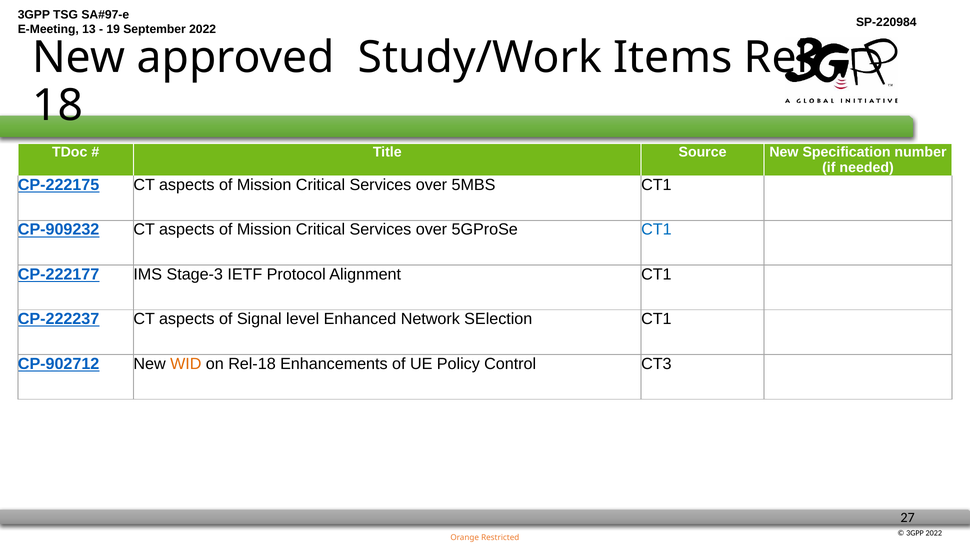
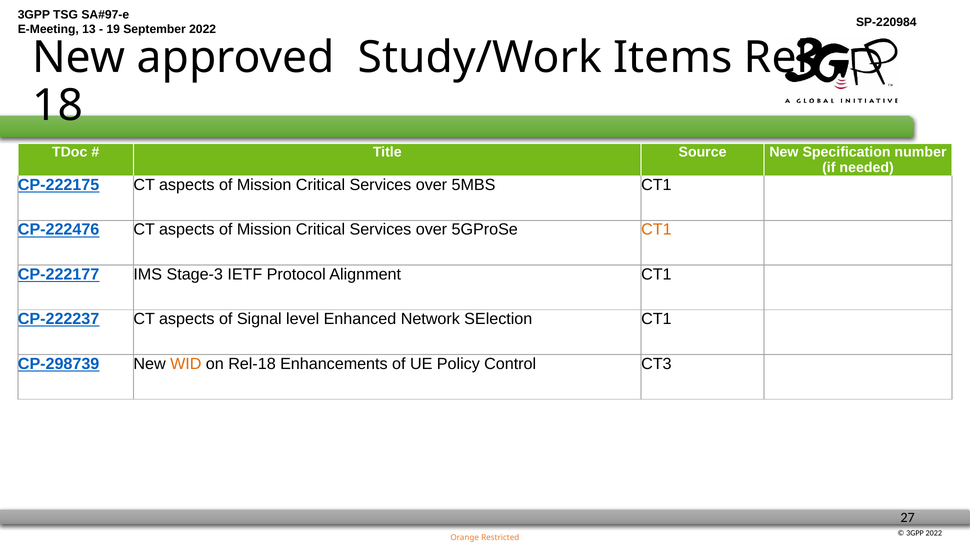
CP-909232: CP-909232 -> CP-222476 (59, 230)
CT1 colour: blue -> orange (656, 230)
CP-902712: CP-902712 -> CP-298739 (59, 364)
